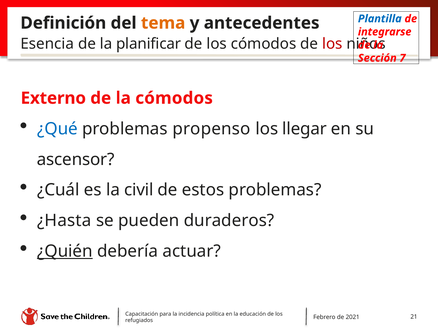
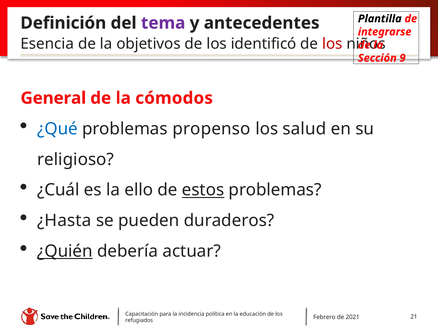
Plantilla colour: blue -> black (380, 19)
tema colour: orange -> purple (163, 23)
planificar: planificar -> objetivos (149, 44)
los cómodos: cómodos -> identificó (264, 44)
7: 7 -> 9 (403, 58)
Externo: Externo -> General (53, 98)
llegar: llegar -> salud (304, 129)
ascensor: ascensor -> religioso (76, 160)
civil: civil -> ello (139, 190)
estos underline: none -> present (203, 190)
